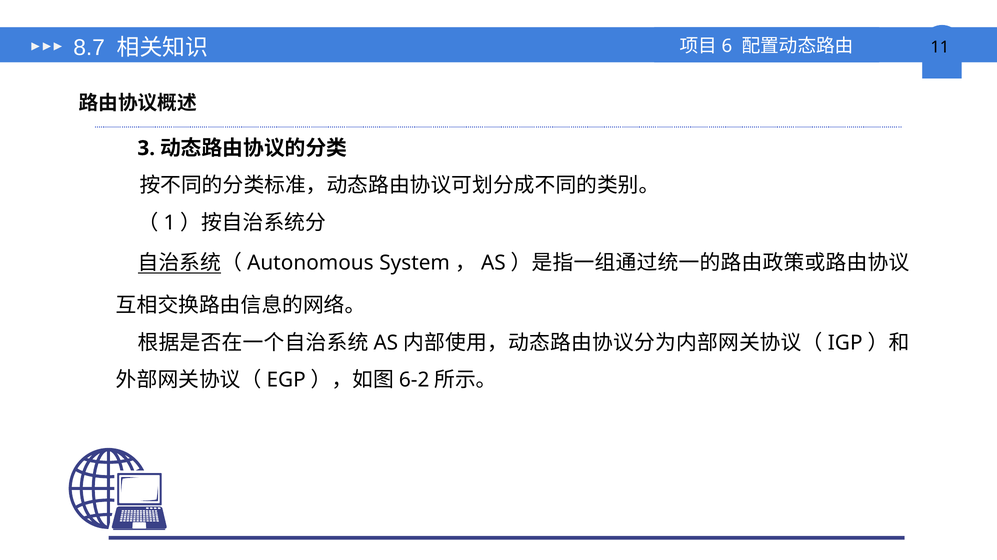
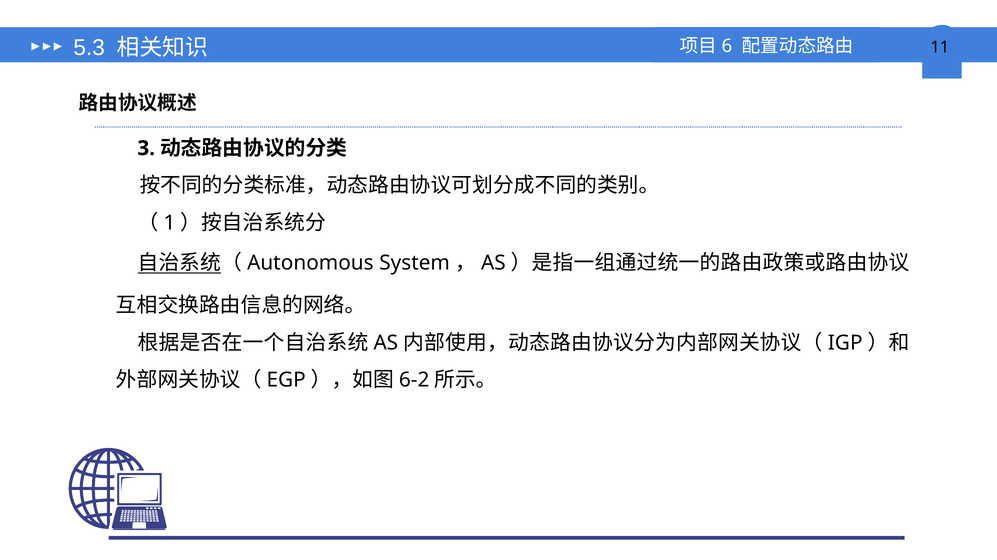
8.7: 8.7 -> 5.3 (89, 48)
